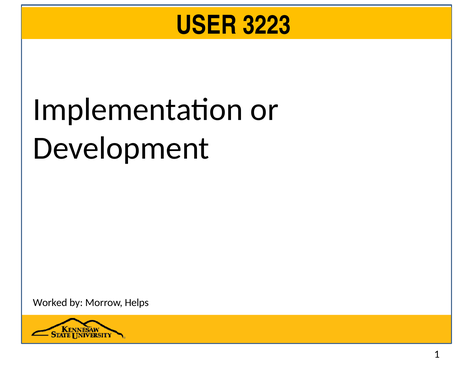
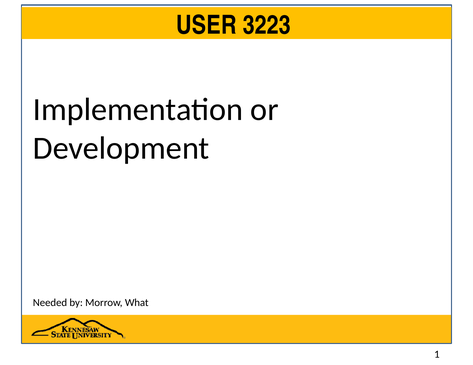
Worked: Worked -> Needed (50, 303)
Helps: Helps -> What (137, 303)
